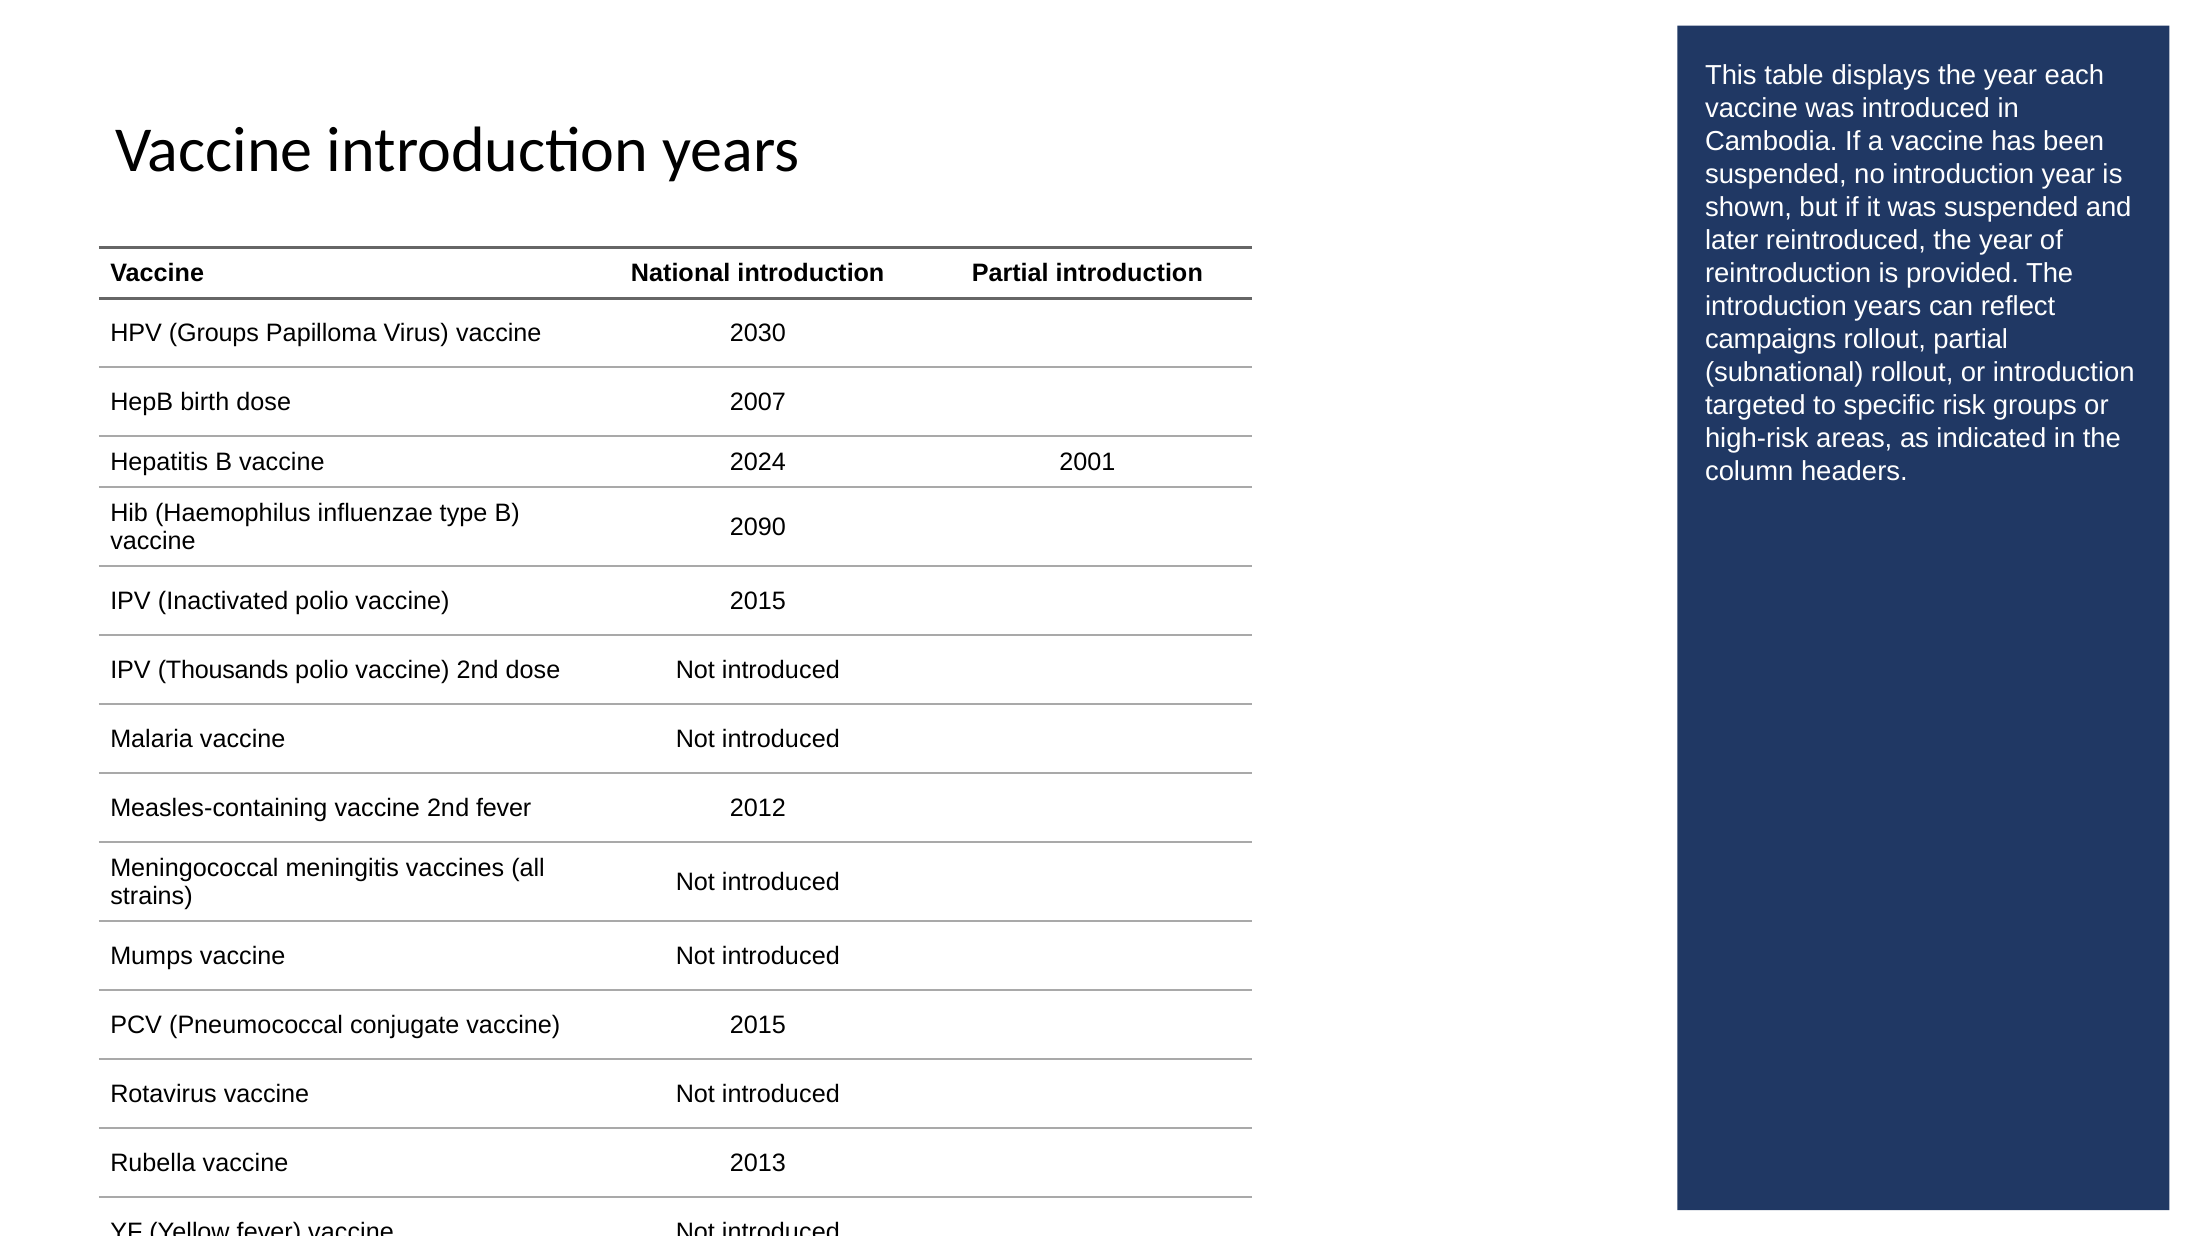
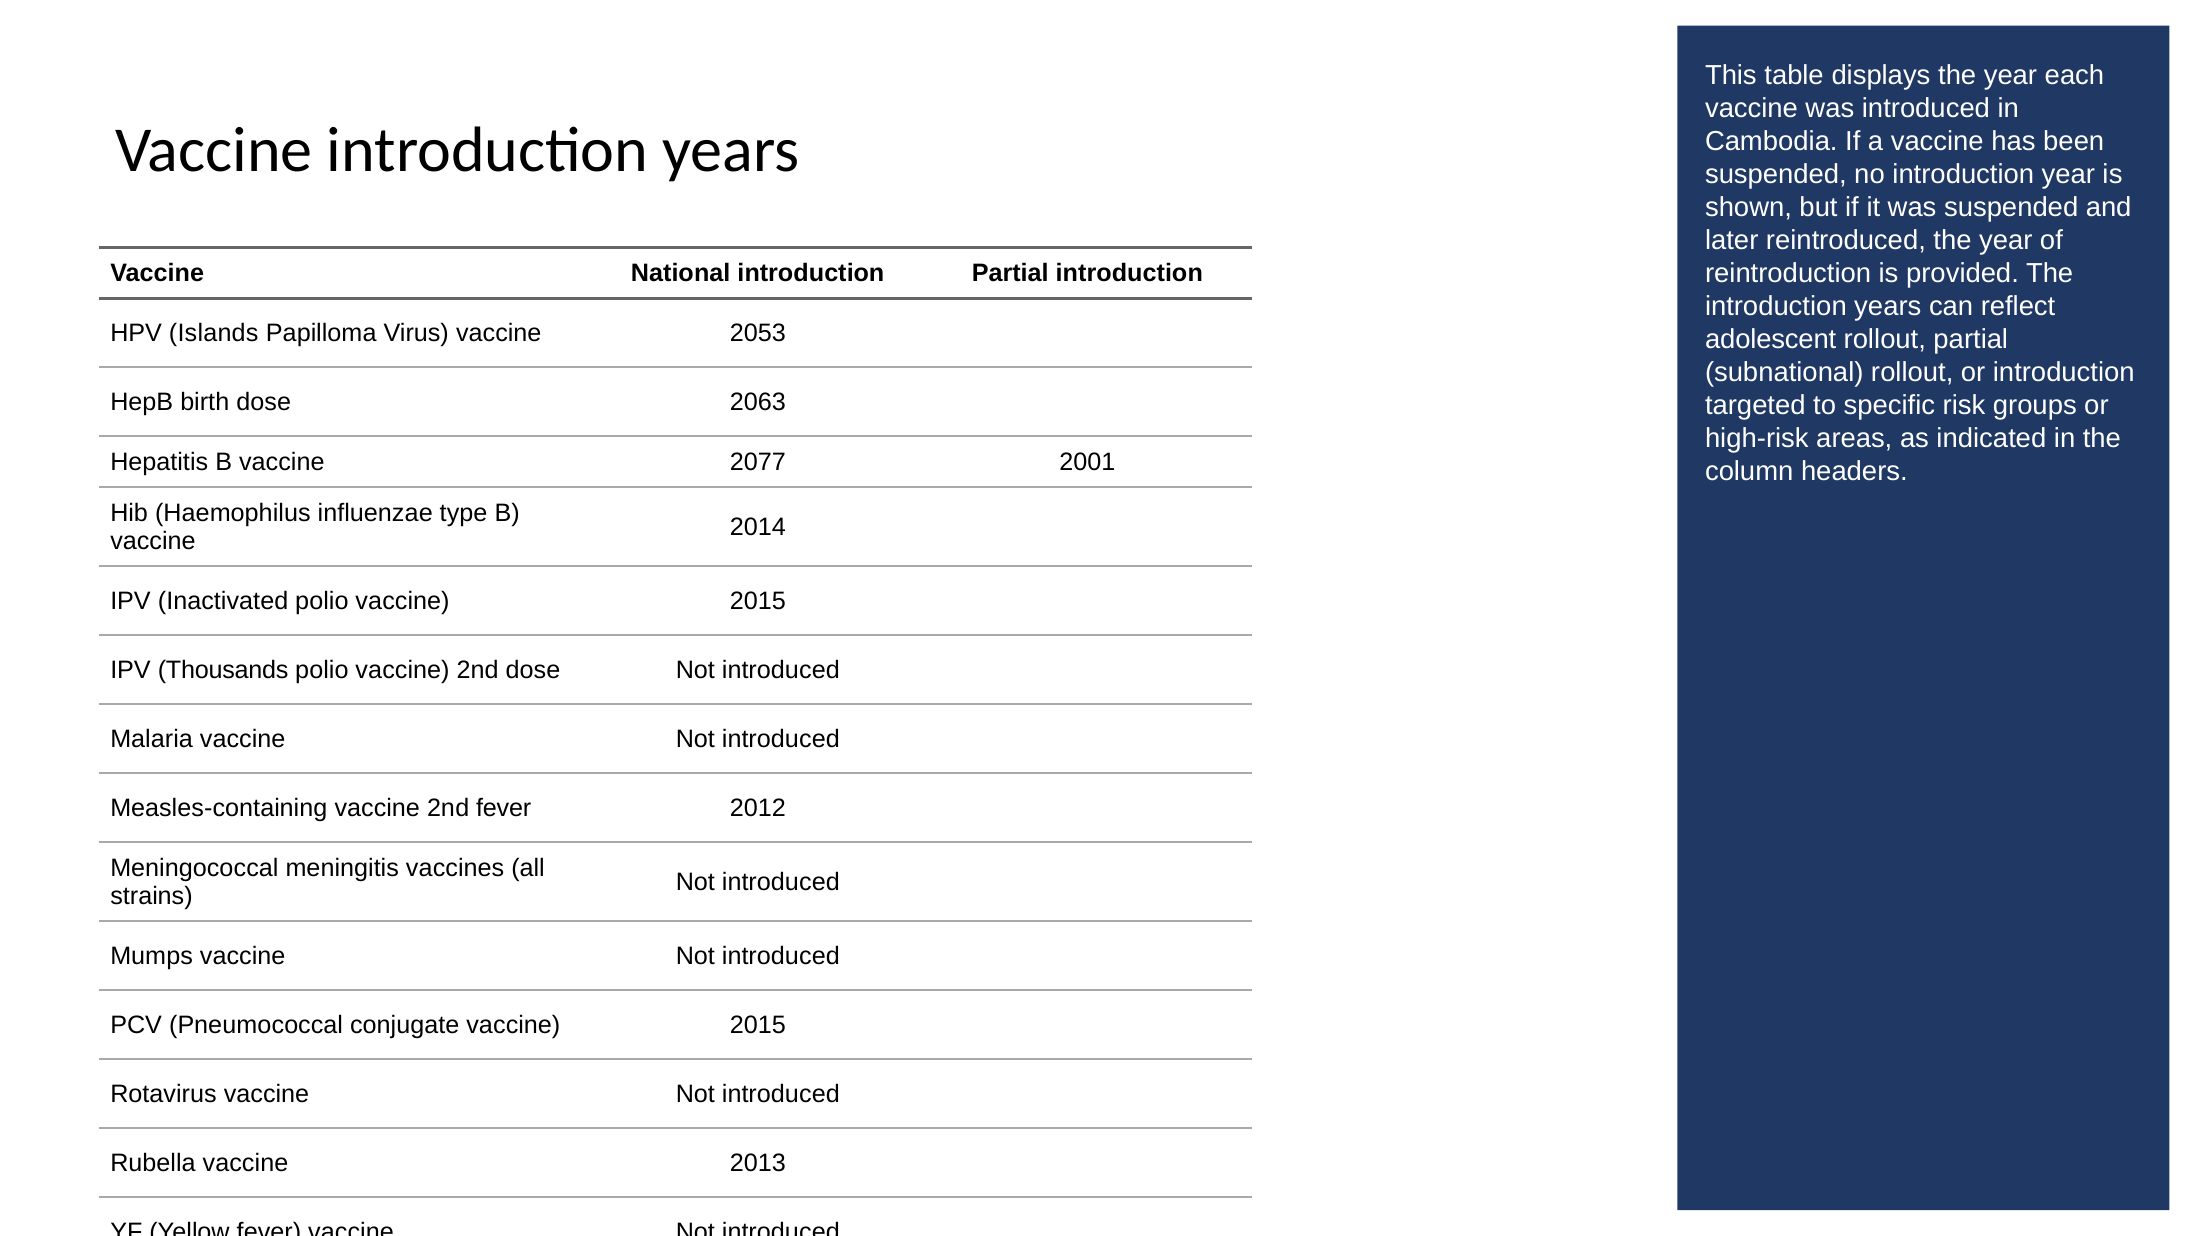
HPV Groups: Groups -> Islands (214, 333)
2030: 2030 -> 2053 (758, 333)
campaigns: campaigns -> adolescent (1771, 340)
2007: 2007 -> 2063 (758, 402)
vaccine 2024: 2024 -> 2077 (758, 462)
2090: 2090 -> 2014 (758, 527)
